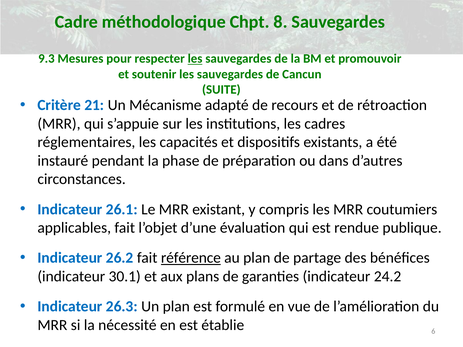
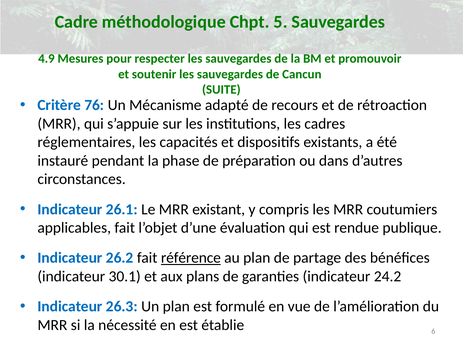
8: 8 -> 5 (281, 22)
9.3: 9.3 -> 4.9 (46, 59)
les underline: present -> none (195, 59)
21: 21 -> 76 (94, 105)
